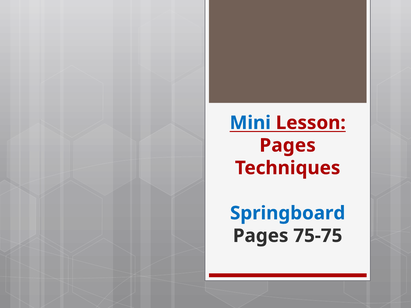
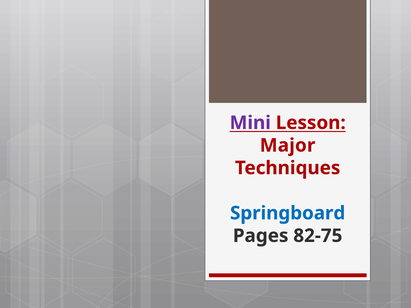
Mini colour: blue -> purple (250, 123)
Pages: Pages -> Major (288, 145)
75-75: 75-75 -> 82-75 (318, 236)
